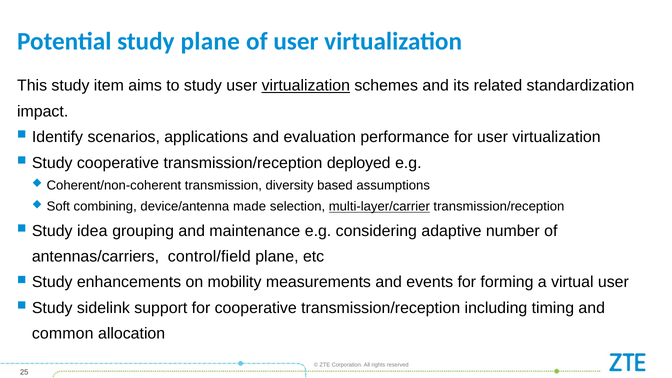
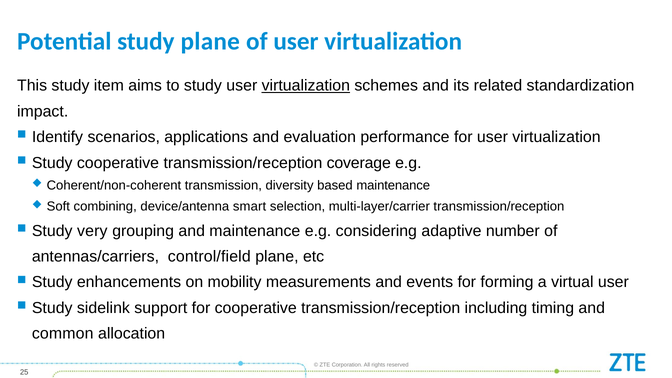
deployed: deployed -> coverage (359, 163)
based assumptions: assumptions -> maintenance (393, 185)
made: made -> smart (250, 207)
multi-layer/carrier underline: present -> none (379, 207)
idea: idea -> very (92, 231)
